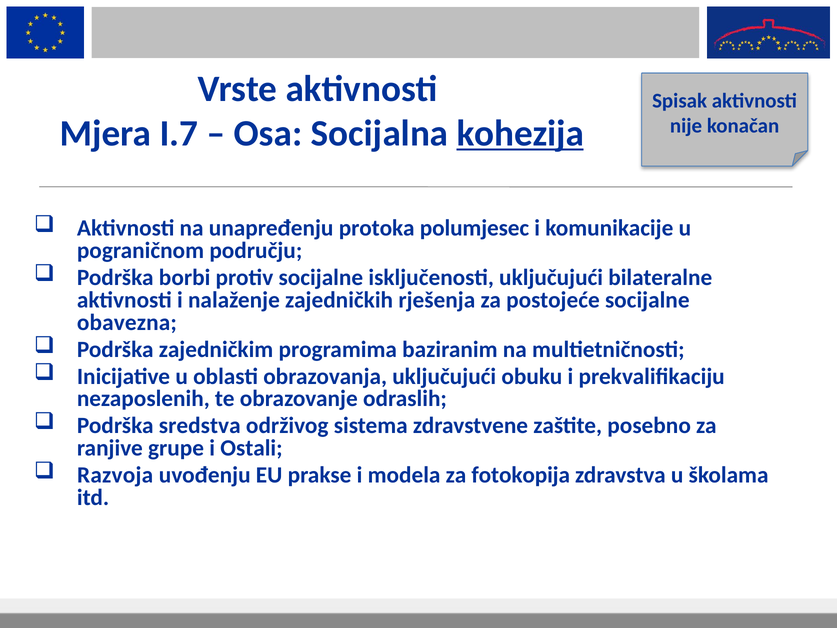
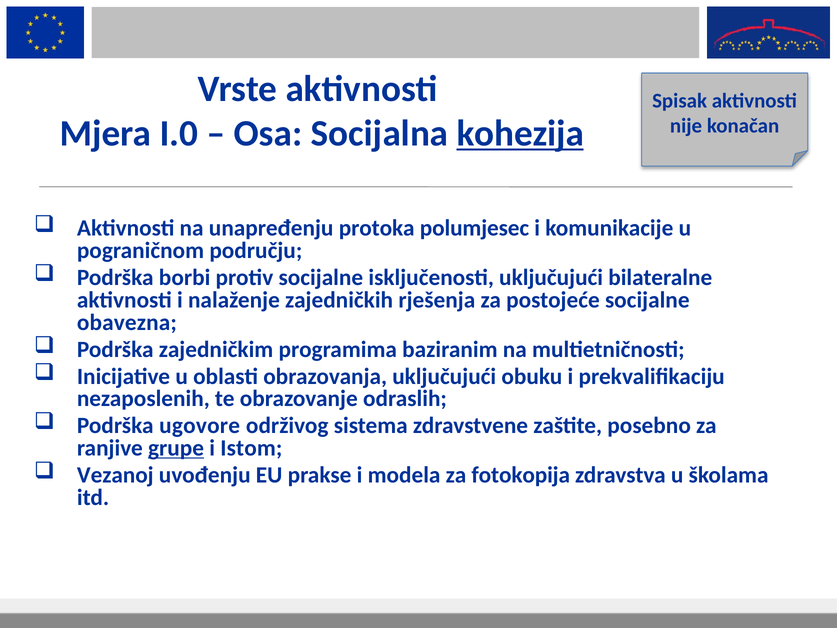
I.7: I.7 -> I.0 (179, 133)
sredstva: sredstva -> ugovore (200, 426)
grupe underline: none -> present (176, 448)
Ostali: Ostali -> Istom (251, 448)
Razvoja: Razvoja -> Vezanoj (115, 475)
